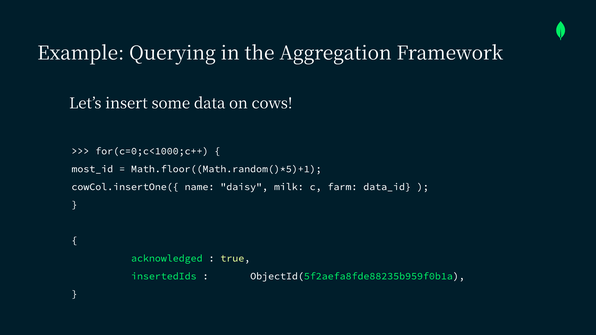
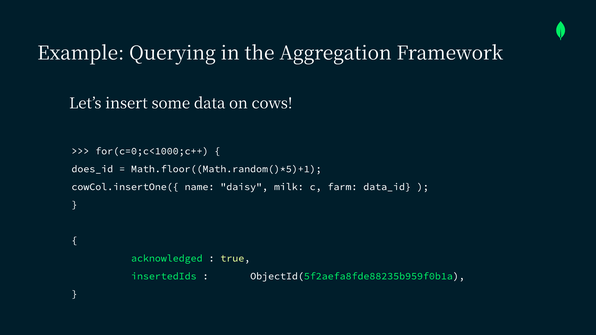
most_id: most_id -> does_id (92, 169)
